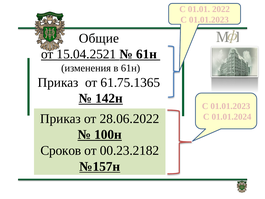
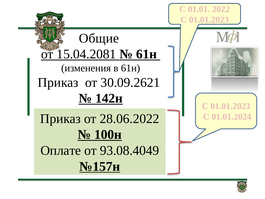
15.04.2521: 15.04.2521 -> 15.04.2081 (86, 54)
61.75.1365: 61.75.1365 -> 30.09.2621 (130, 82)
Сроков: Сроков -> Оплате (61, 150)
00.23.2182: 00.23.2182 -> 93.08.4049 (129, 150)
